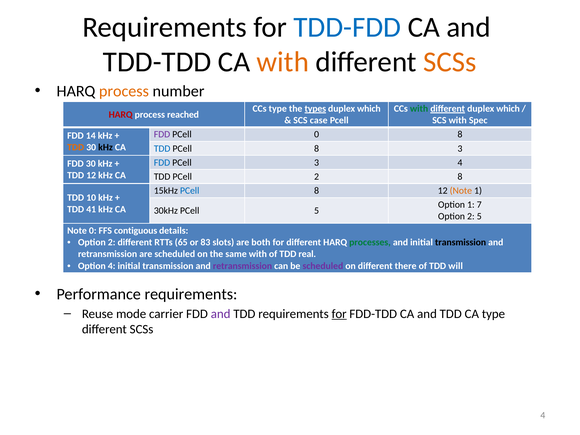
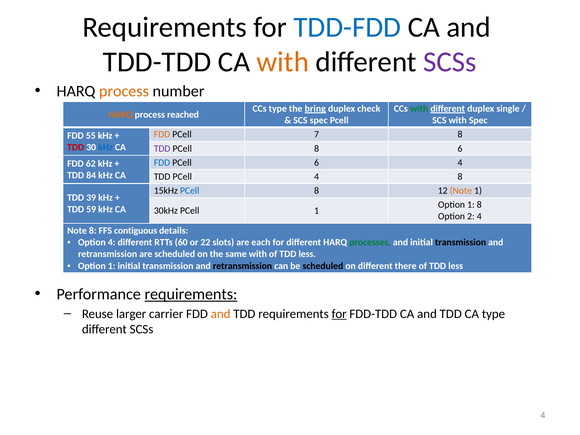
SCSs colour: orange -> purple (450, 62)
types: types -> bring (315, 109)
which: which -> check (369, 109)
different duplex which: which -> single (508, 109)
HARQ colour: red -> orange (121, 115)
SCS case: case -> spec (319, 120)
FDD colour: purple -> orange (162, 134)
PCell 0: 0 -> 7 (317, 134)
14: 14 -> 55 (91, 136)
TDD colour: orange -> red (76, 147)
kHz colour: black -> blue (106, 147)
TDD colour: blue -> purple (162, 148)
8 3: 3 -> 6 (460, 148)
PCell 3: 3 -> 6 (317, 163)
FDD 30: 30 -> 62 (91, 164)
TDD 12: 12 -> 84 (91, 175)
PCell 2: 2 -> 4 (317, 177)
10: 10 -> 39 (91, 198)
1 7: 7 -> 8 (479, 205)
41: 41 -> 59 (91, 209)
PCell 5: 5 -> 1 (317, 211)
2 5: 5 -> 4 (479, 216)
Note 0: 0 -> 8 (93, 230)
2: 2 -> 4 (112, 242)
65: 65 -> 60 (181, 242)
83: 83 -> 22 (205, 242)
both: both -> each (261, 242)
real: real -> less (307, 254)
4: 4 -> 1 (112, 266)
retransmission colour: purple -> black (242, 266)
scheduled colour: purple -> black (323, 266)
will: will -> less (456, 266)
requirements underline: none -> present (191, 294)
mode: mode -> larger (131, 314)
and colour: purple -> orange (221, 314)
